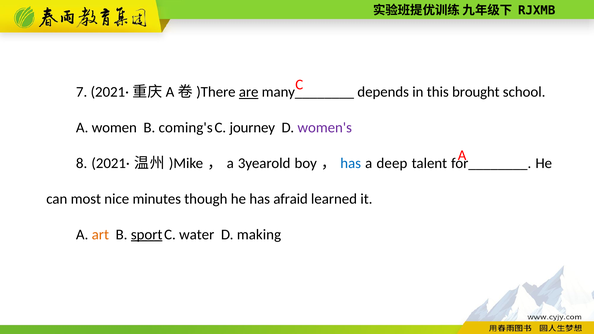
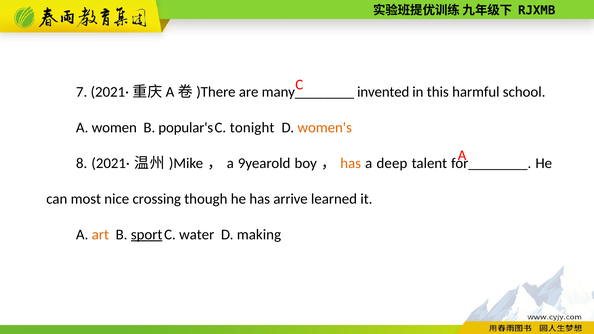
are underline: present -> none (249, 92)
depends: depends -> invented (383, 92)
brought: brought -> harmful (476, 92)
coming's: coming's -> popular's (186, 128)
journey: journey -> tonight (252, 128)
women's colour: purple -> orange (325, 128)
3: 3 -> 9 (242, 163)
has colour: blue -> orange (351, 163)
minutes: minutes -> crossing (157, 199)
afraid: afraid -> arrive (291, 199)
